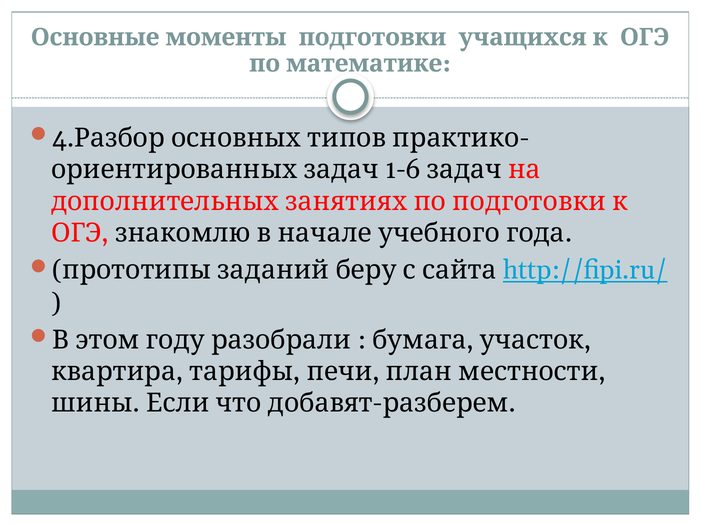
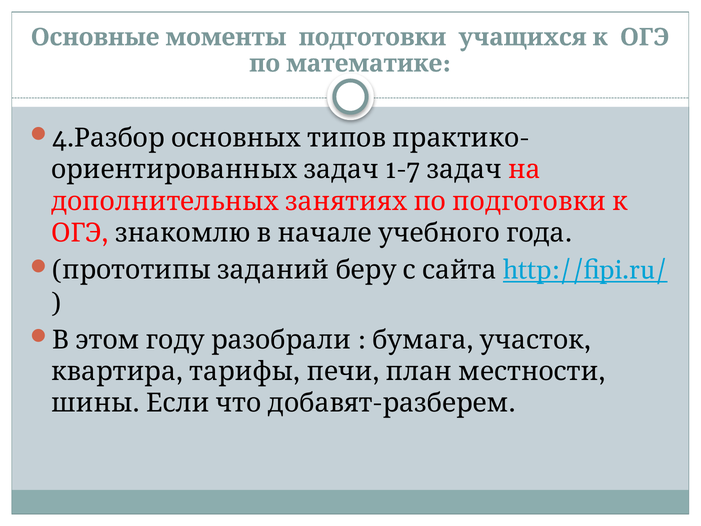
1-6: 1-6 -> 1-7 (403, 170)
